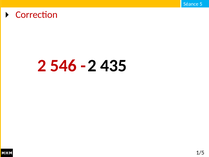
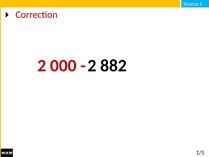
546: 546 -> 000 (63, 66)
435: 435 -> 882 (114, 66)
